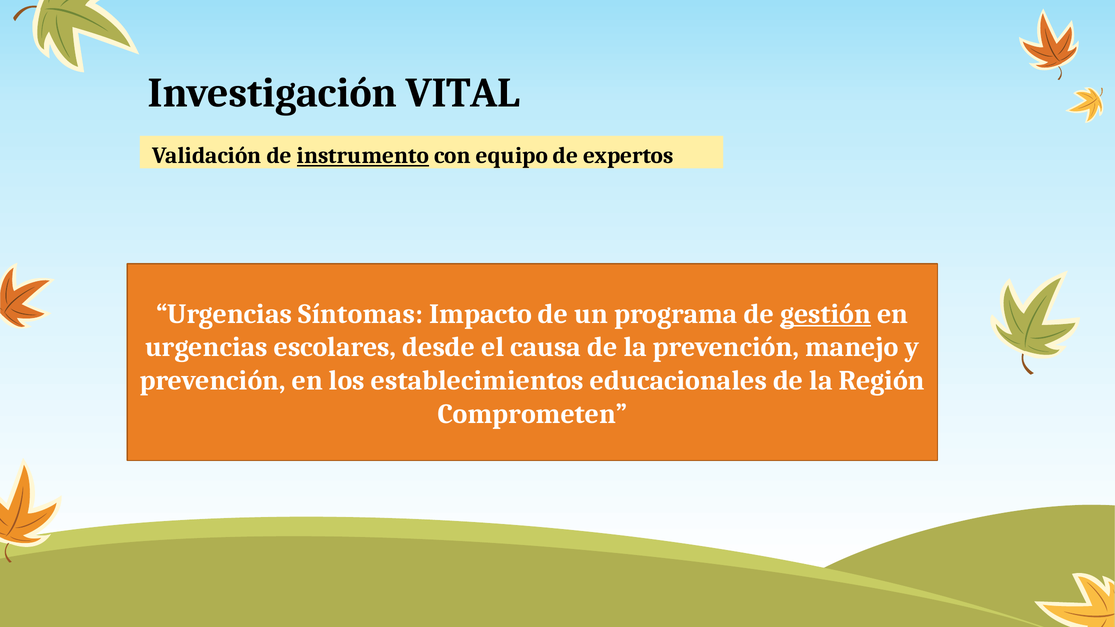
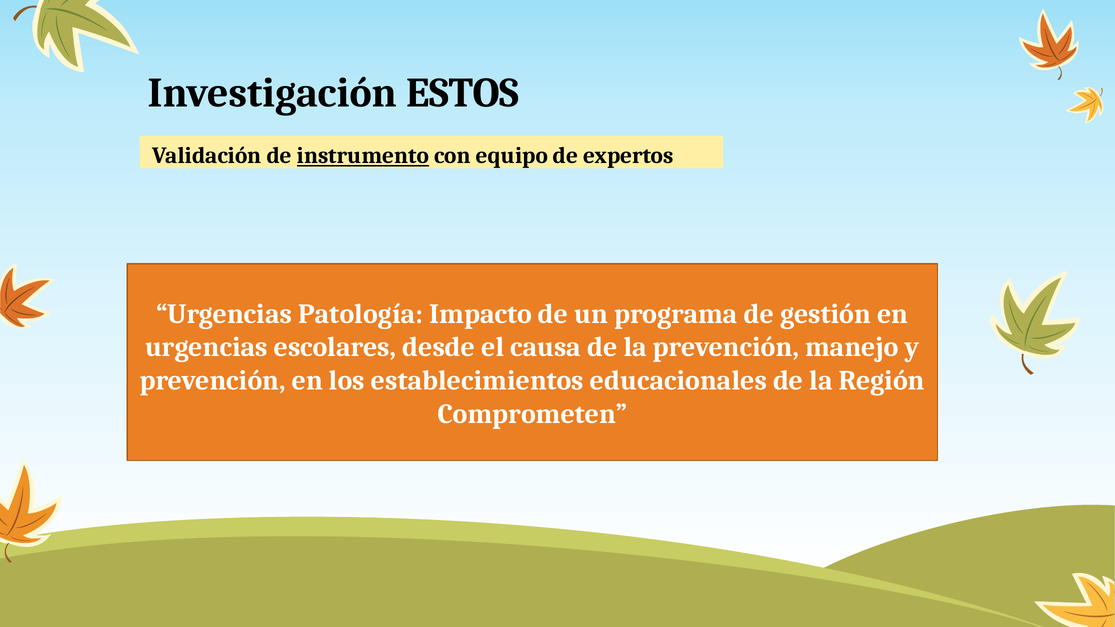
VITAL: VITAL -> ESTOS (463, 93)
Síntomas: Síntomas -> Patología (361, 314)
gestión underline: present -> none (826, 314)
